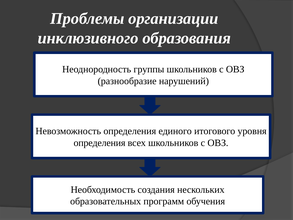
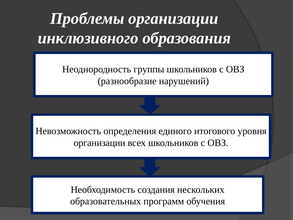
определения: определения -> организации (100, 143)
